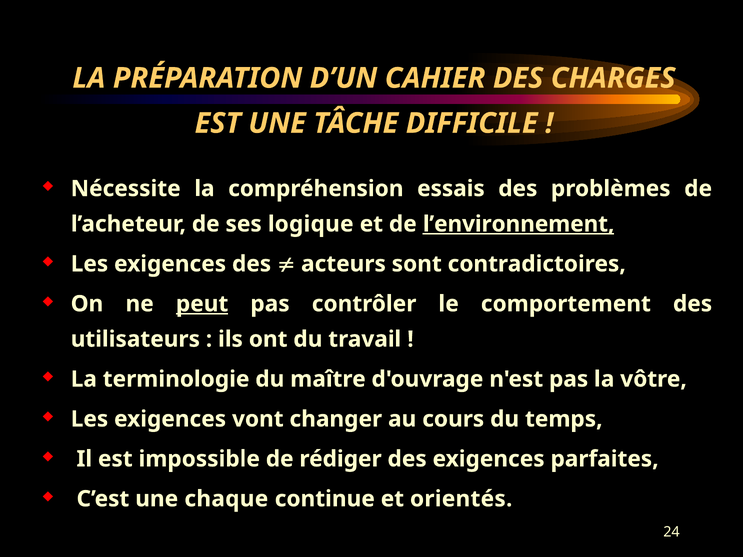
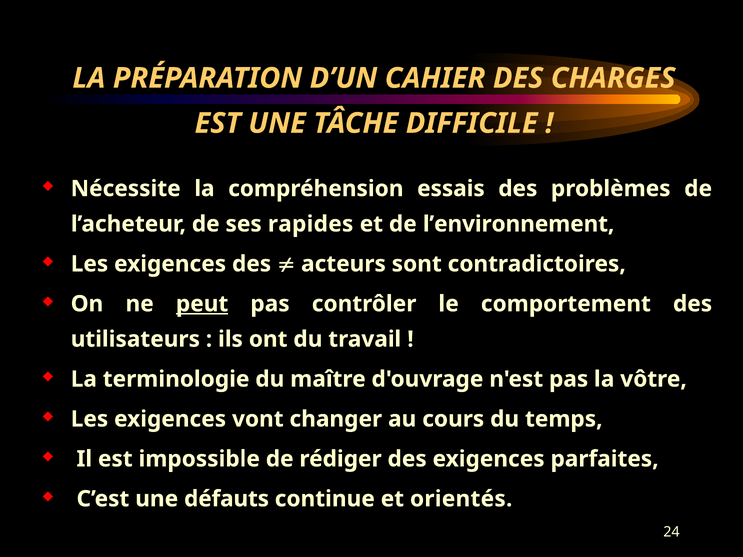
logique: logique -> rapides (311, 224)
l’environnement underline: present -> none (519, 224)
chaque: chaque -> défauts (227, 499)
